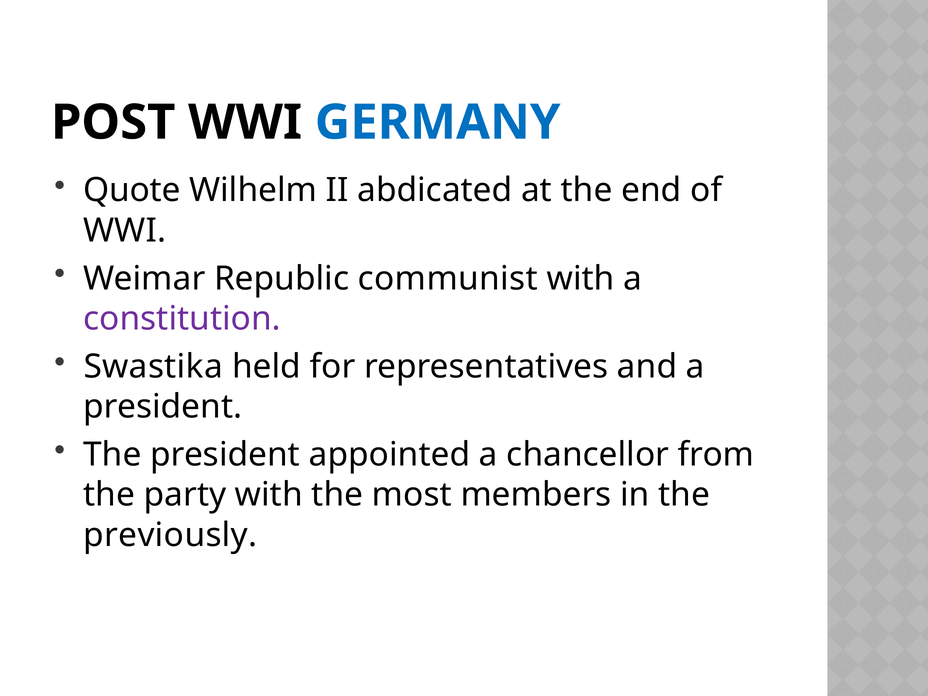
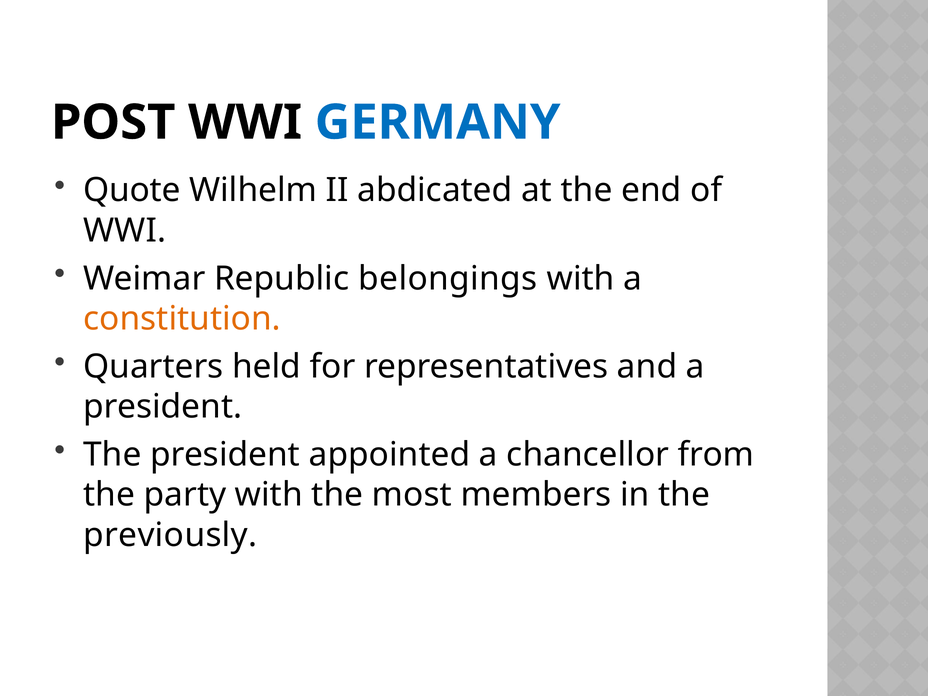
communist: communist -> belongings (448, 278)
constitution colour: purple -> orange (182, 319)
Swastika: Swastika -> Quarters (153, 367)
